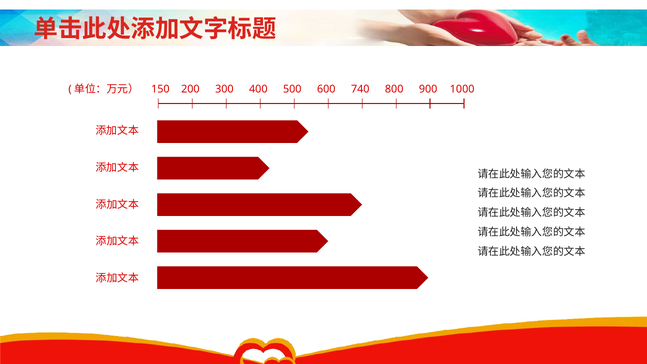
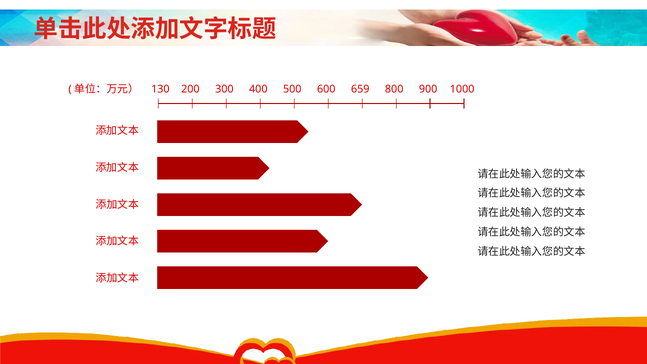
150: 150 -> 130 (160, 89)
740: 740 -> 659 (360, 89)
